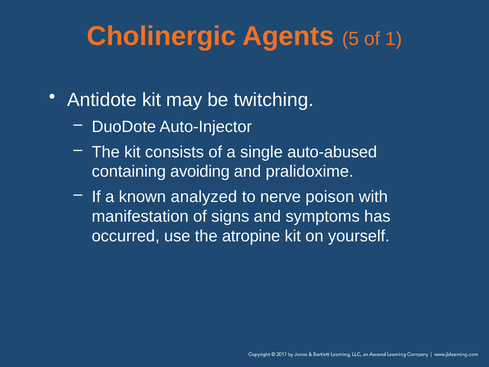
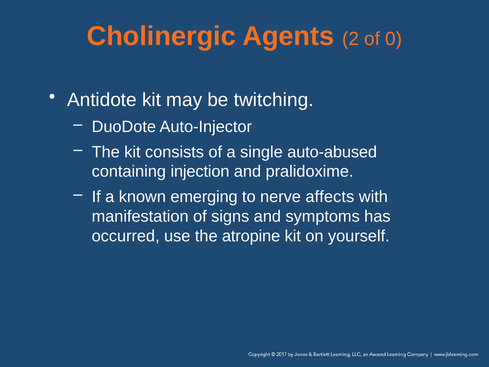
5: 5 -> 2 (350, 39)
1: 1 -> 0 (394, 39)
avoiding: avoiding -> injection (200, 171)
analyzed: analyzed -> emerging (204, 197)
poison: poison -> affects (330, 197)
